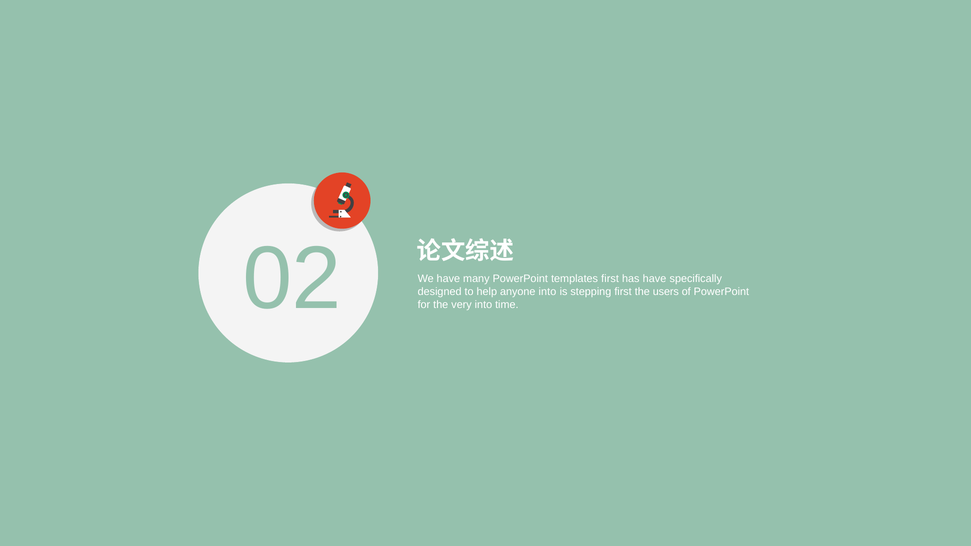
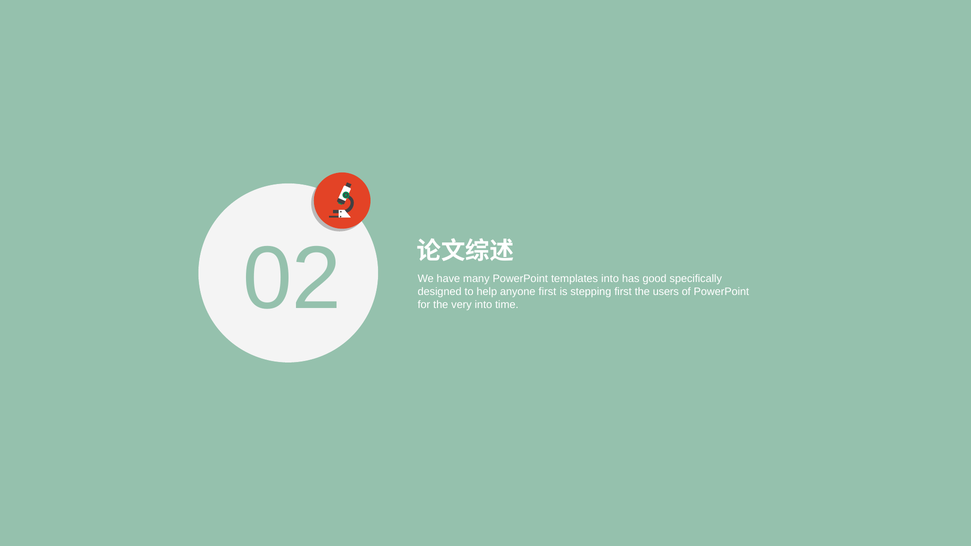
templates first: first -> into (610, 279)
has have: have -> good (655, 279)
anyone into: into -> first (547, 292)
